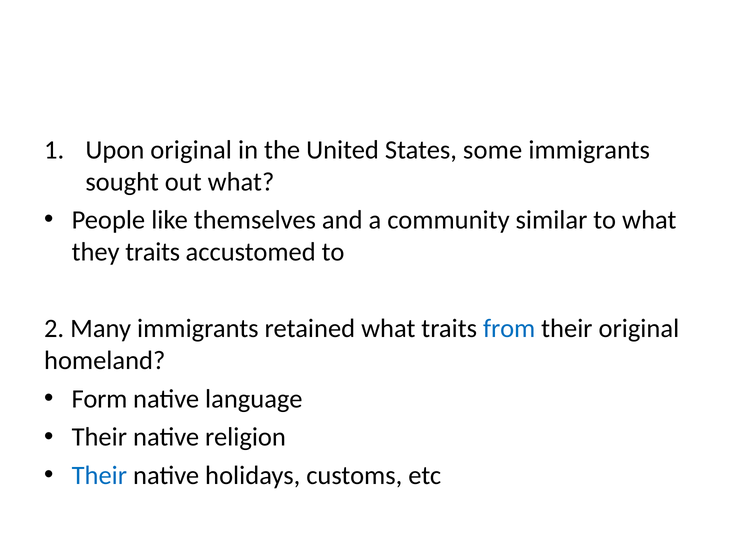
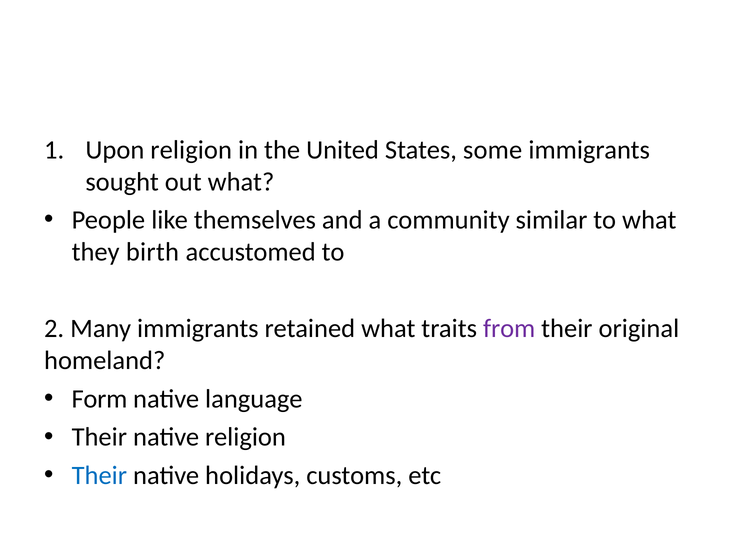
Upon original: original -> religion (191, 150)
they traits: traits -> birth (152, 252)
from colour: blue -> purple (509, 329)
